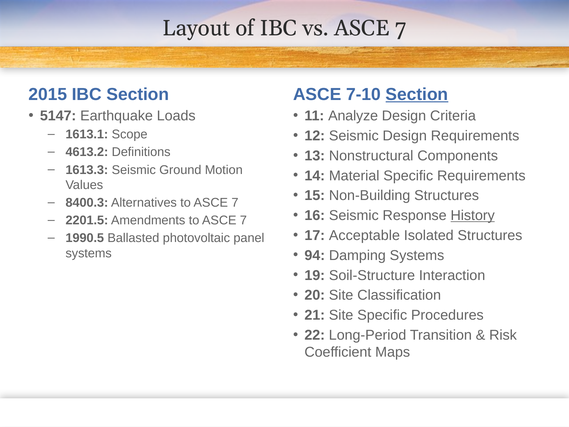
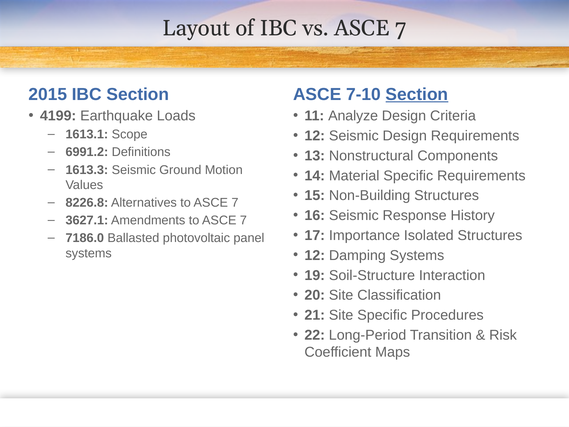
5147: 5147 -> 4199 (58, 116)
4613.2: 4613.2 -> 6991.2 (87, 152)
8400.3: 8400.3 -> 8226.8 (87, 203)
History underline: present -> none (473, 215)
2201.5: 2201.5 -> 3627.1 (87, 220)
Acceptable: Acceptable -> Importance (364, 235)
1990.5: 1990.5 -> 7186.0 (85, 238)
94: 94 -> 12 (315, 255)
